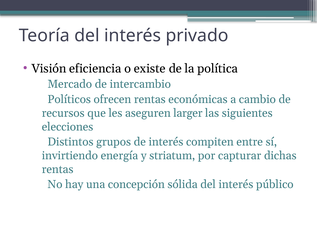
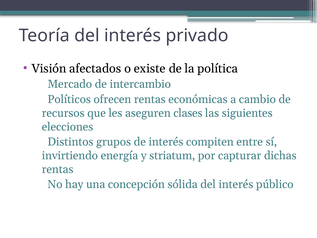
eficiencia: eficiencia -> afectados (95, 69)
larger: larger -> clases (188, 113)
